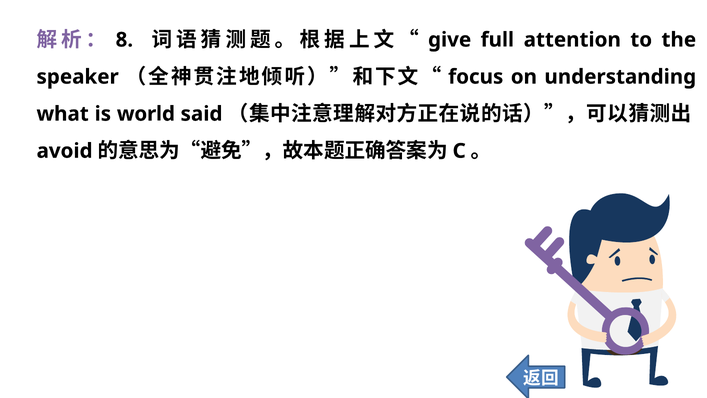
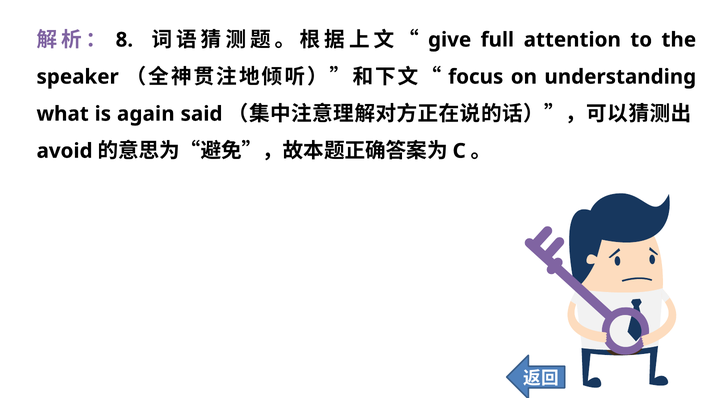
world: world -> again (146, 114)
